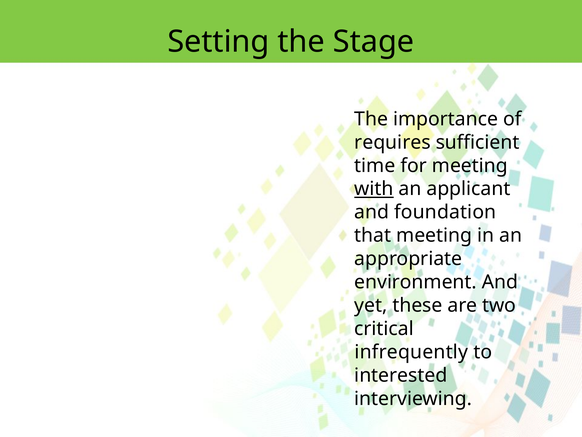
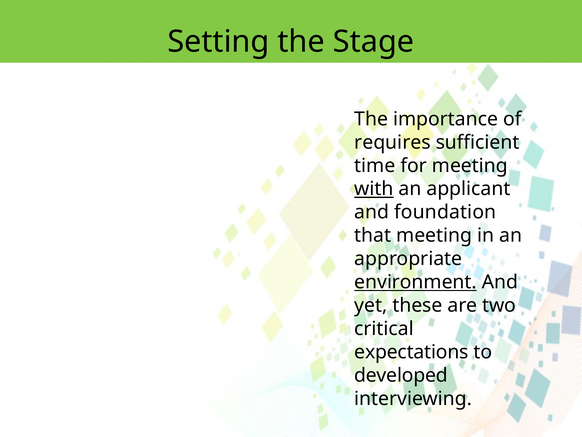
environment underline: none -> present (416, 282)
infrequently: infrequently -> expectations (411, 352)
interested: interested -> developed (401, 375)
